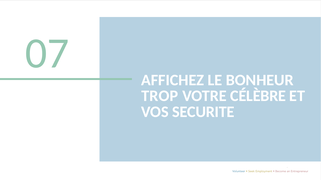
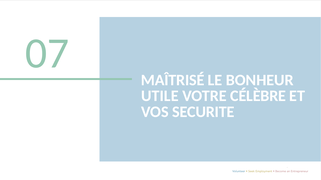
AFFICHEZ: AFFICHEZ -> MAÎTRISÉ (173, 80)
TROP: TROP -> UTILE (160, 96)
